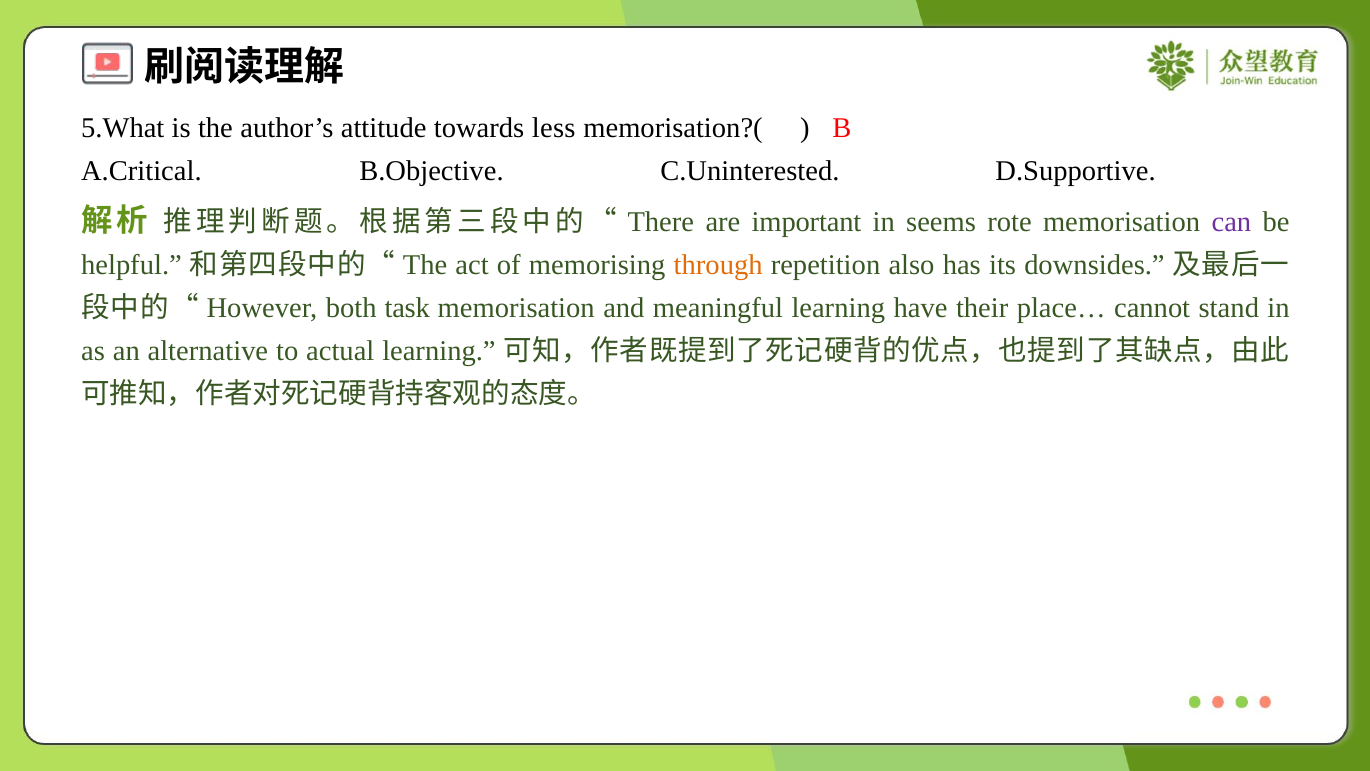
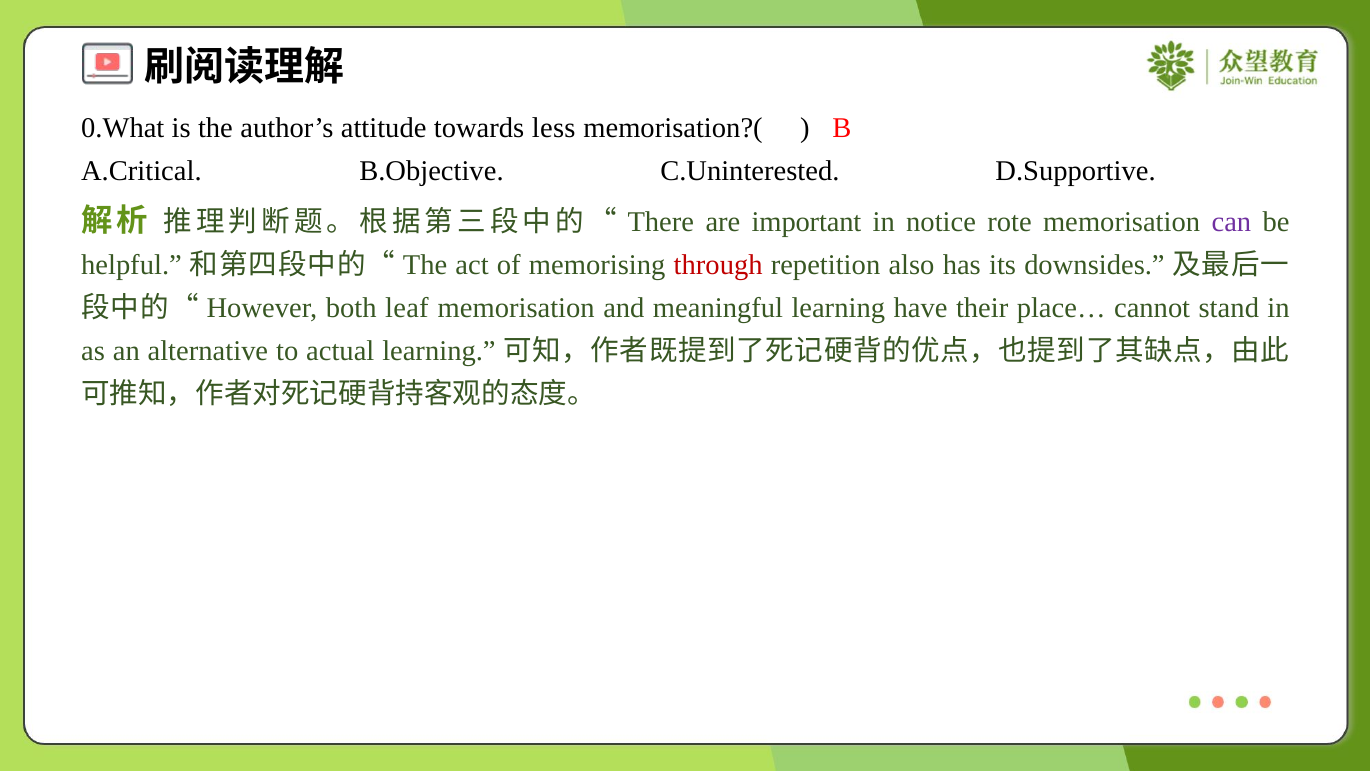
5.What: 5.What -> 0.What (123, 128)
seems: seems -> notice (941, 222)
through colour: orange -> red (718, 265)
task: task -> leaf (407, 308)
